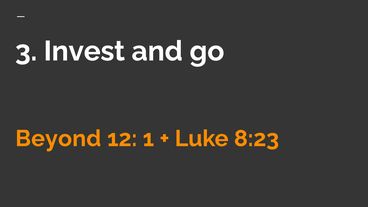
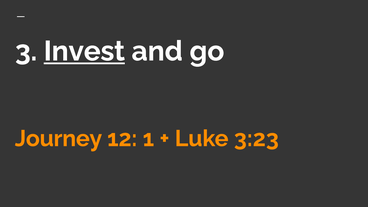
Invest underline: none -> present (84, 51)
Beyond: Beyond -> Journey (58, 139)
8:23: 8:23 -> 3:23 (256, 139)
